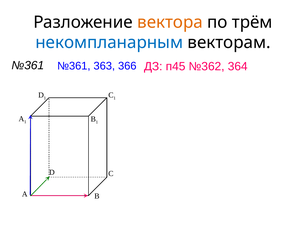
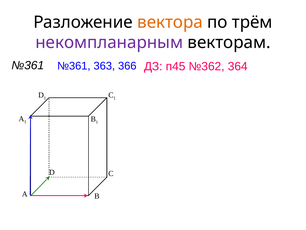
некомпланарным colour: blue -> purple (109, 43)
